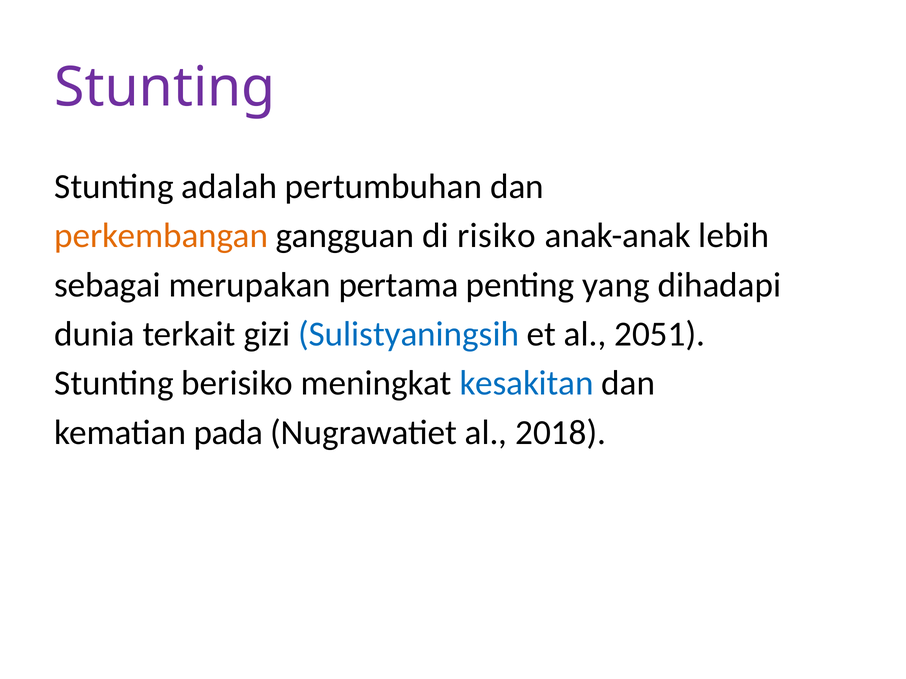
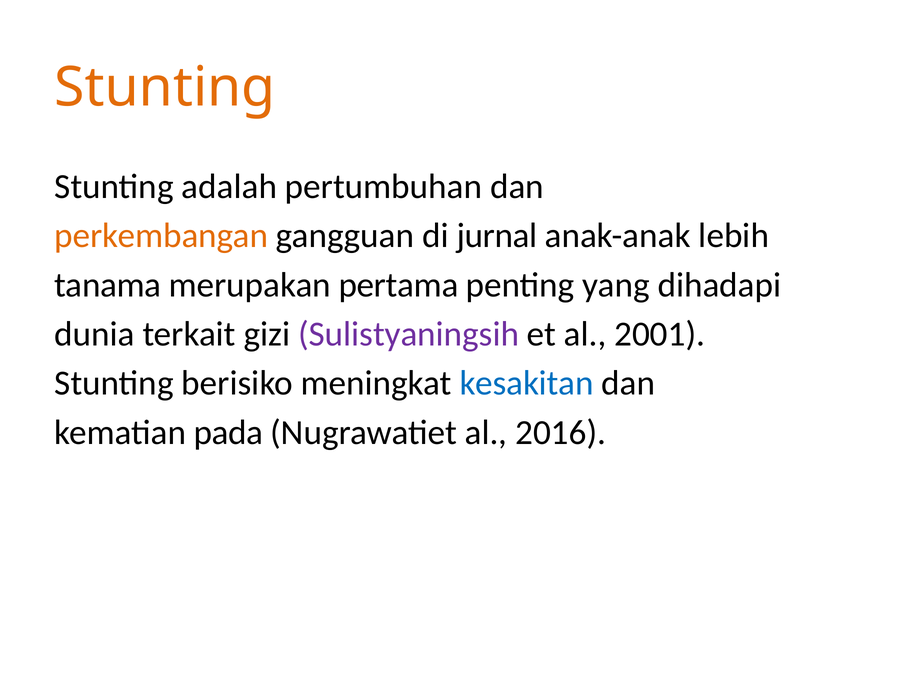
Stunting colour: purple -> orange (165, 88)
risiko: risiko -> jurnal (497, 236)
sebagai: sebagai -> tanama (108, 285)
Sulistyaningsih colour: blue -> purple (409, 334)
2051: 2051 -> 2001 (660, 334)
2018: 2018 -> 2016 (561, 433)
